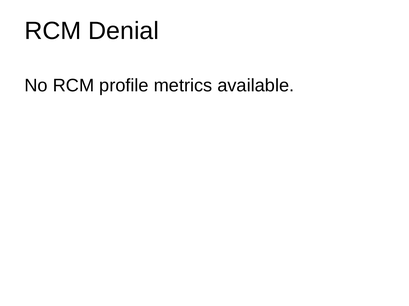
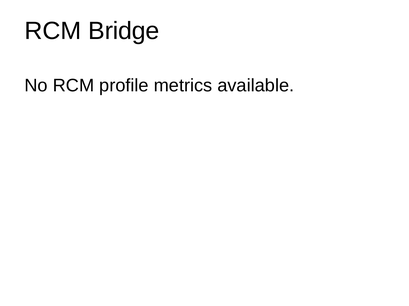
Denial: Denial -> Bridge (124, 31)
